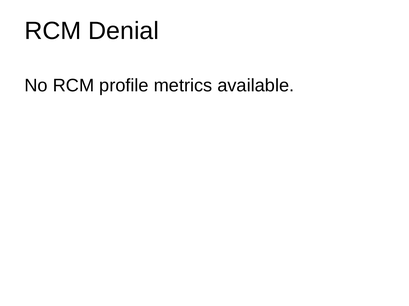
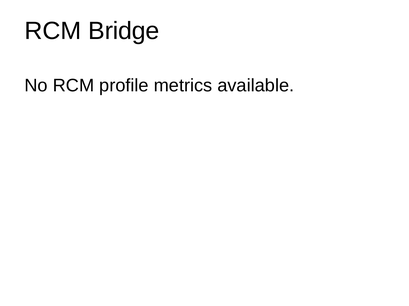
Denial: Denial -> Bridge (124, 31)
